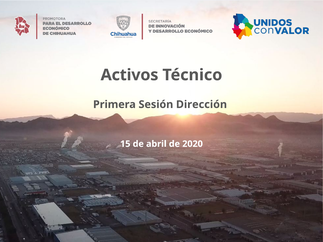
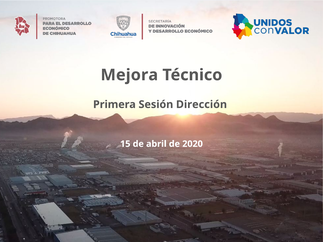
Activos: Activos -> Mejora (129, 75)
